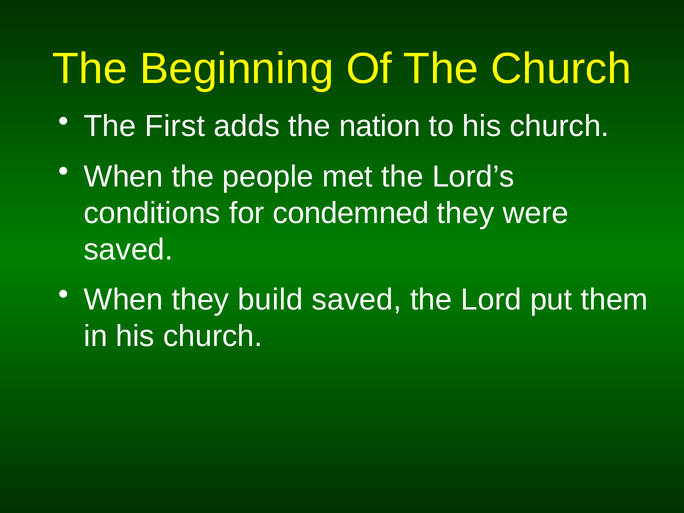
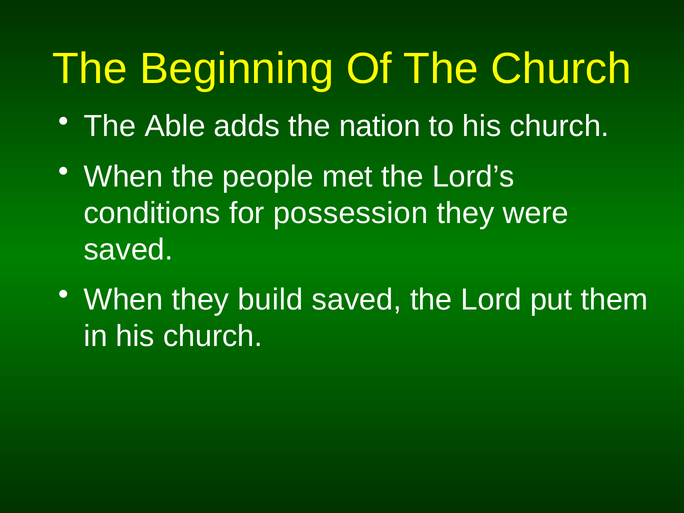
First: First -> Able (175, 126)
condemned: condemned -> possession (351, 213)
